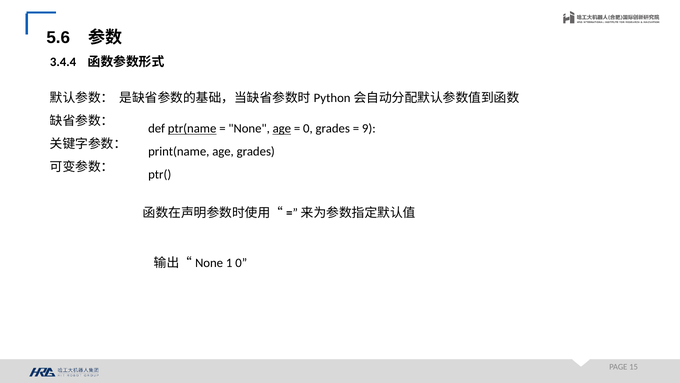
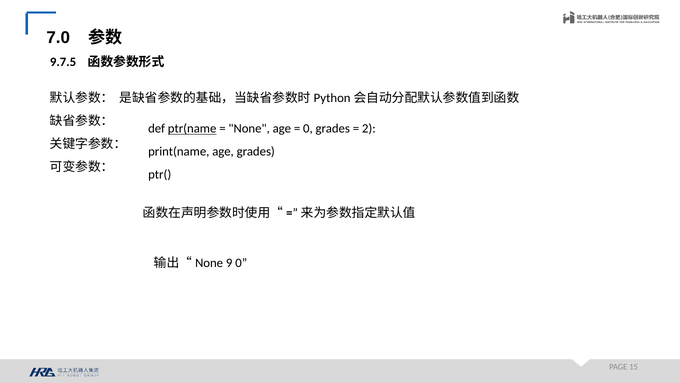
5.6: 5.6 -> 7.0 (58, 37)
3.4.4: 3.4.4 -> 9.7.5 (63, 62)
age underline: present -> none (282, 129)
9: 9 -> 2 (369, 129)
1: 1 -> 9 (229, 263)
